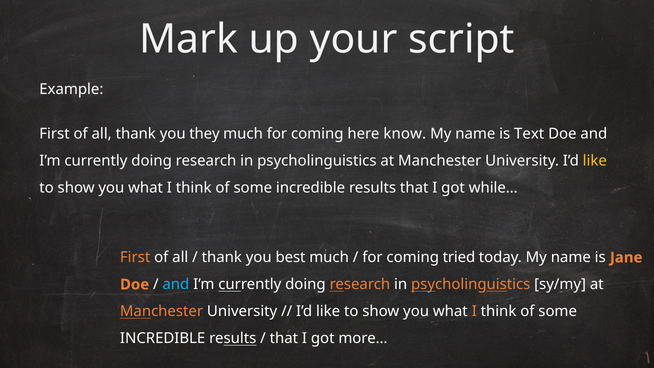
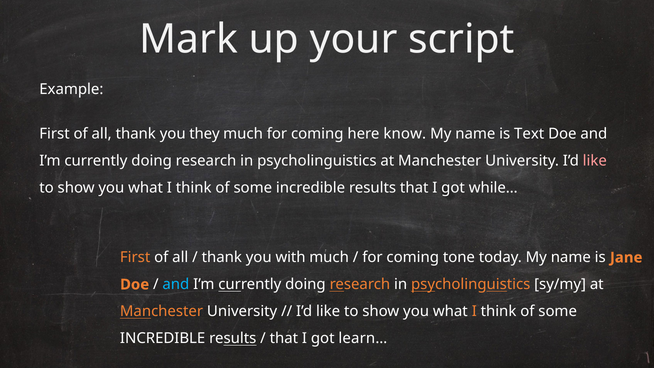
like colour: yellow -> pink (595, 161)
best: best -> with (291, 257)
tried: tried -> tone (459, 257)
more…: more… -> learn… (363, 338)
